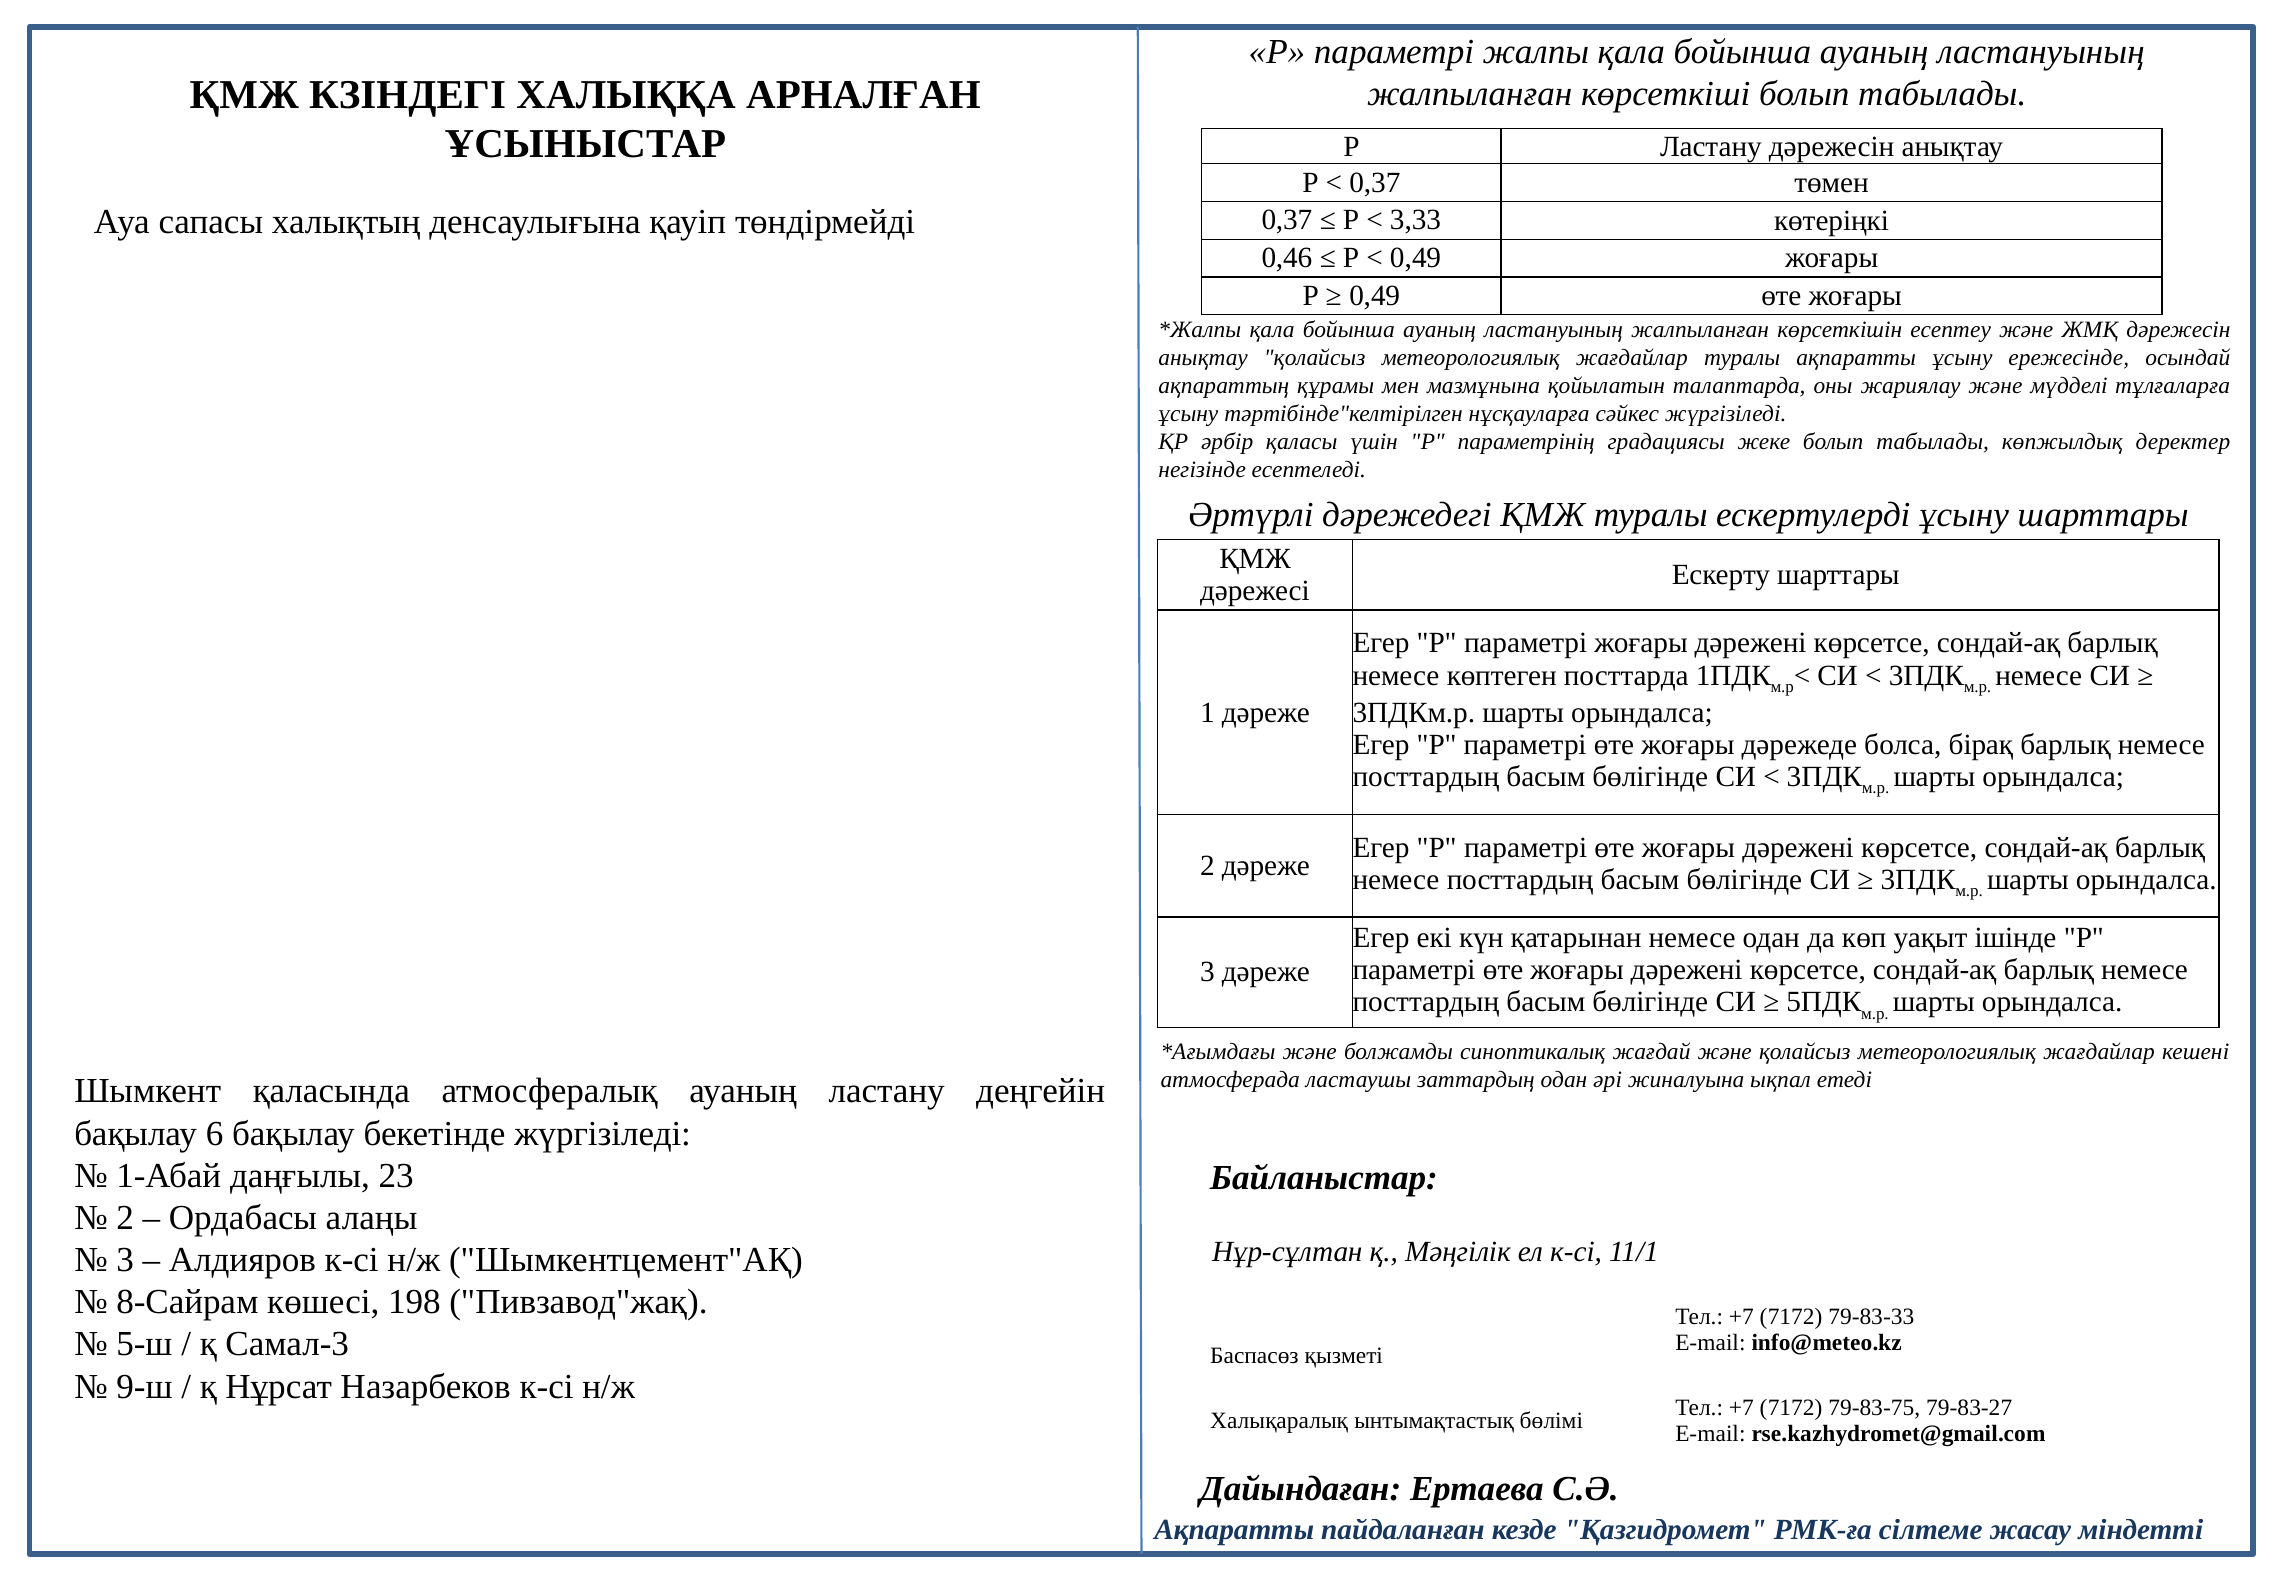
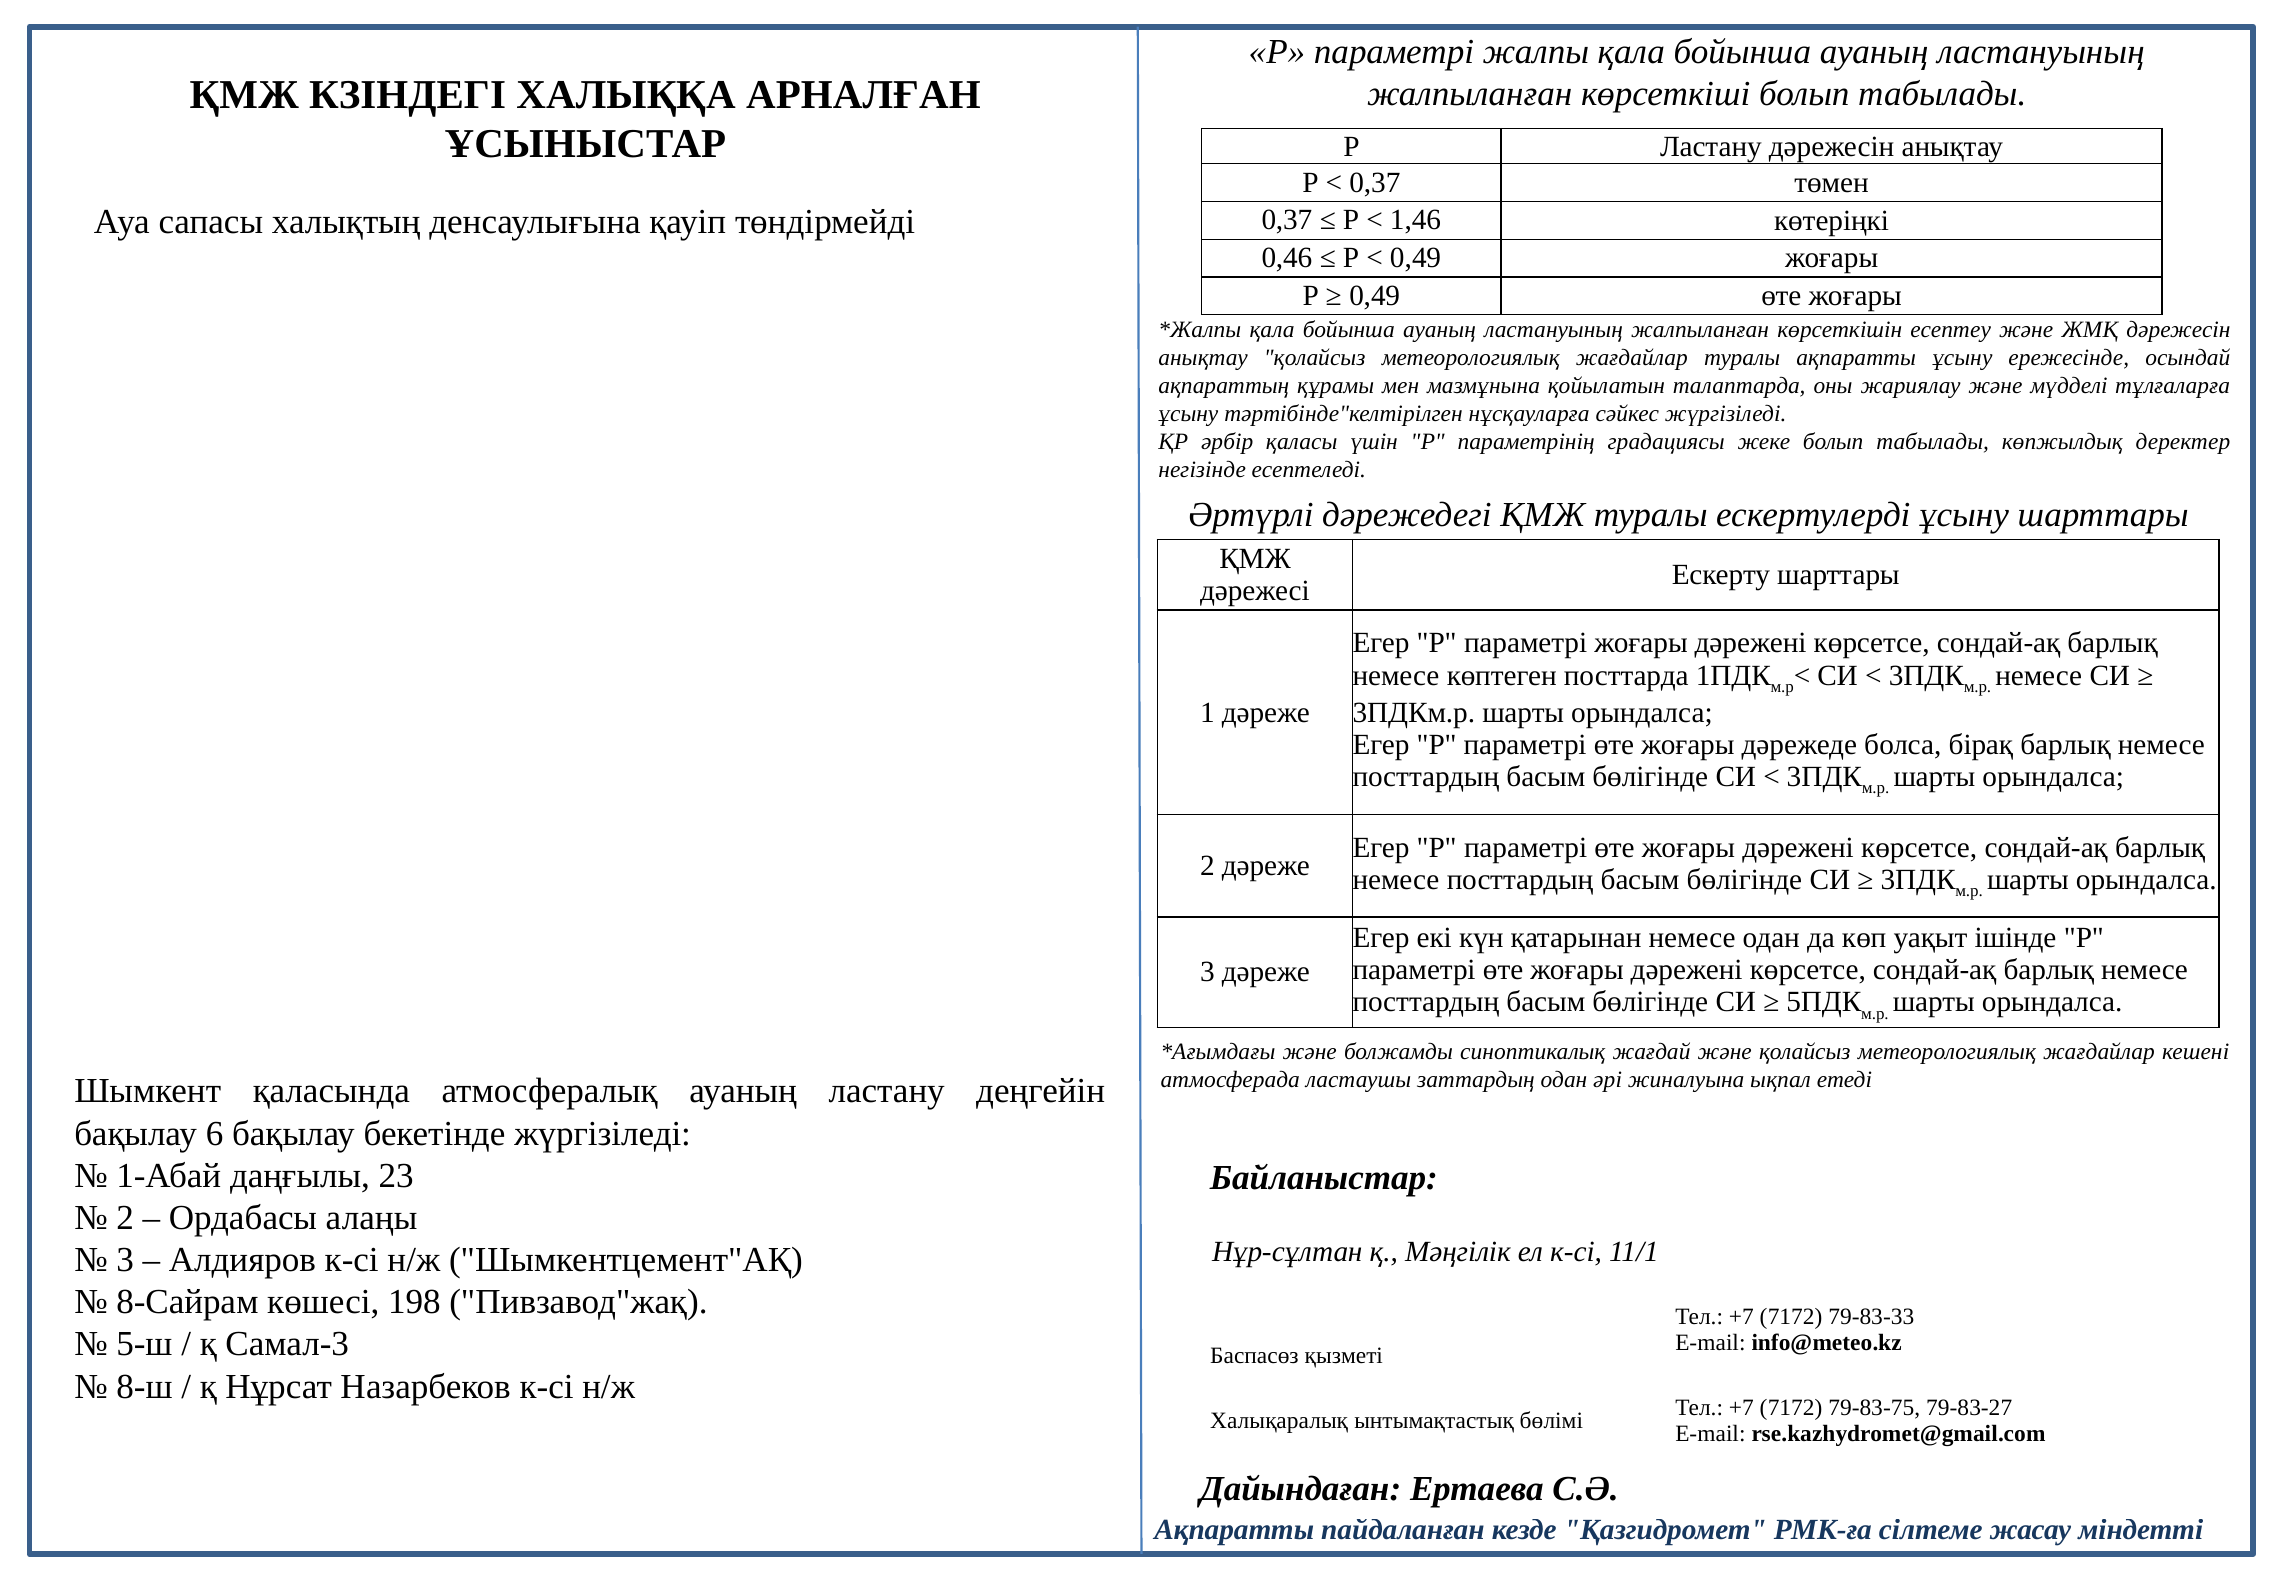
3,33: 3,33 -> 1,46 (1416, 220)
9-ш: 9-ш -> 8-ш (144, 1386)
